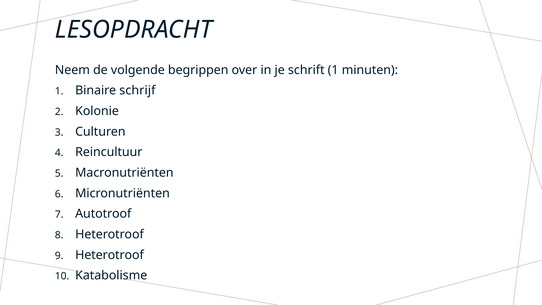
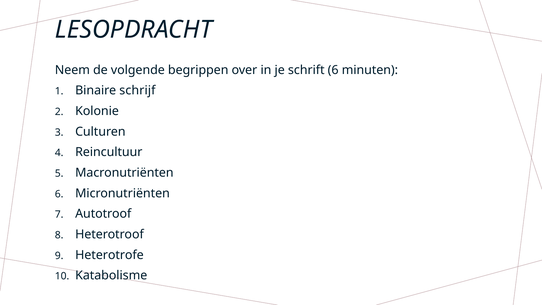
schrift 1: 1 -> 6 (333, 70)
Heterotroof: Heterotroof -> Heterotrofe (109, 255)
